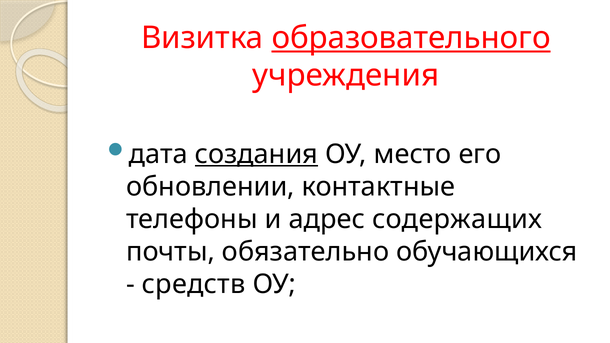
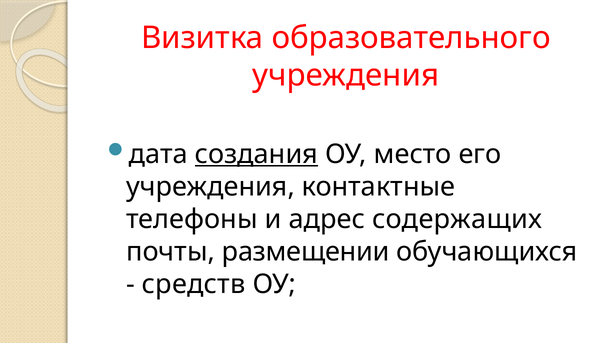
образовательного underline: present -> none (411, 38)
обновлении: обновлении -> учреждения (210, 187)
обязательно: обязательно -> размещении (306, 252)
